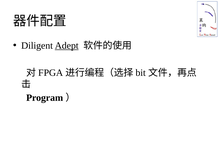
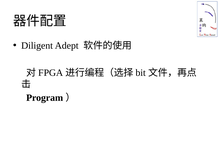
Adept underline: present -> none (67, 46)
